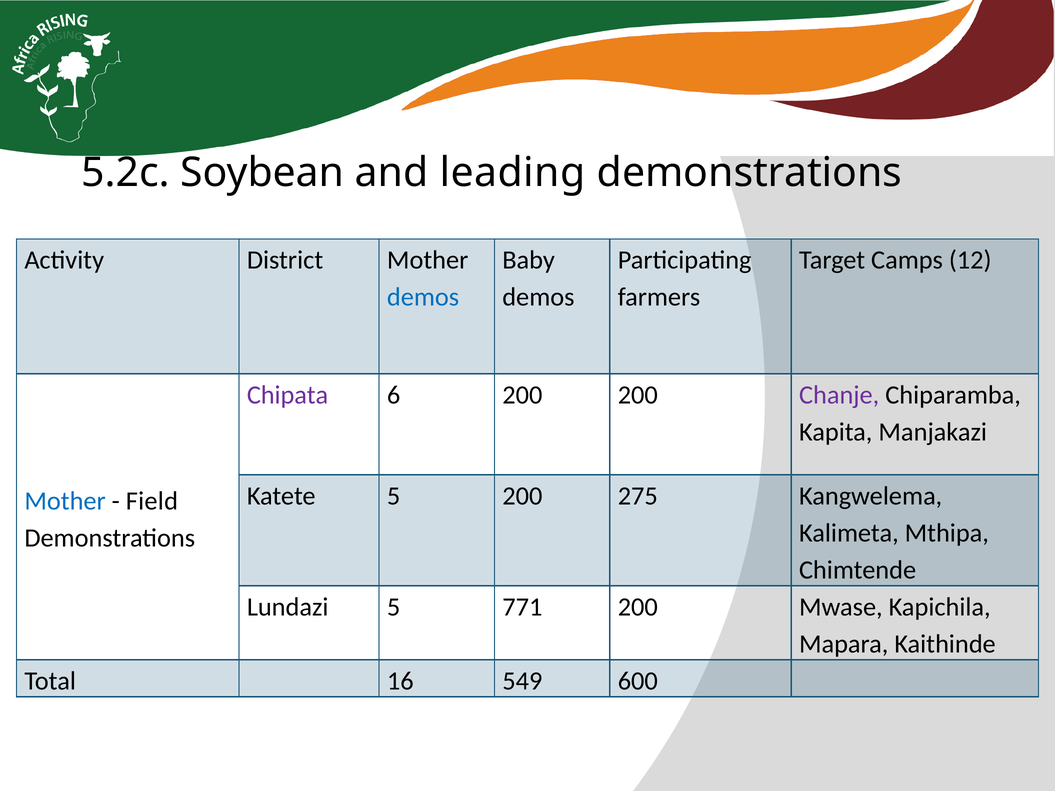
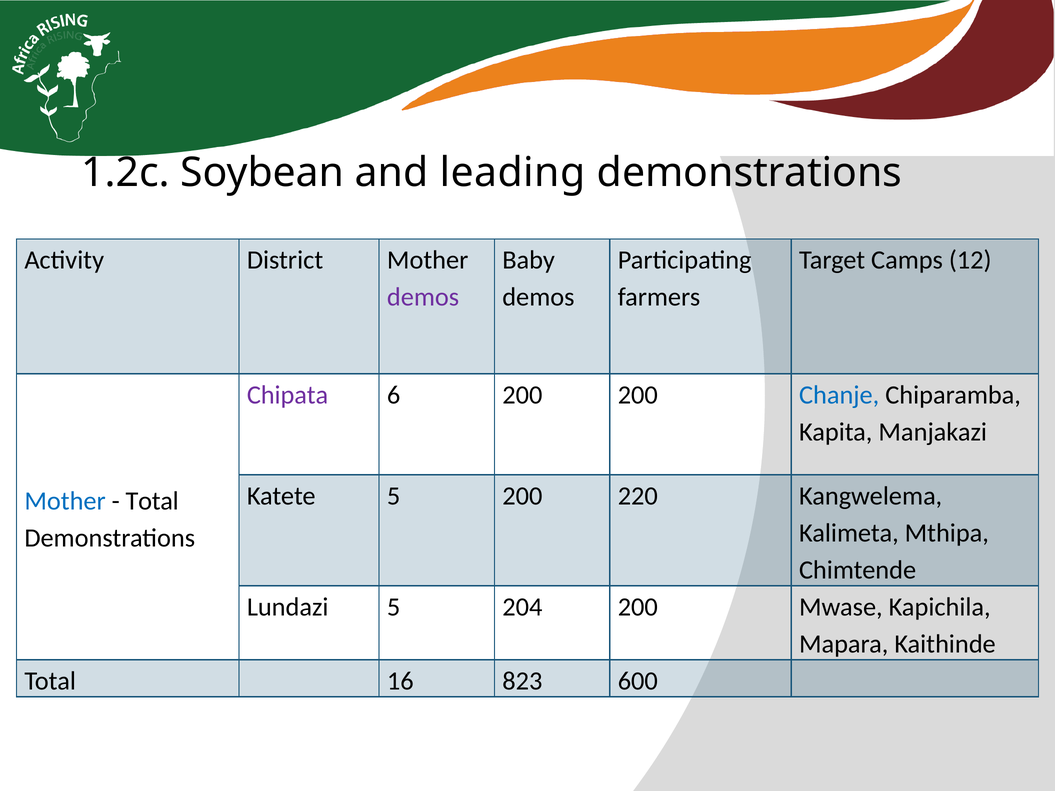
5.2c: 5.2c -> 1.2c (126, 173)
demos colour: blue -> purple (423, 297)
Chanje colour: purple -> blue (839, 395)
275: 275 -> 220 (638, 496)
Field: Field -> Total (152, 501)
771: 771 -> 204 (522, 607)
549: 549 -> 823 (522, 681)
